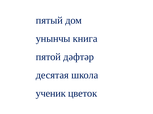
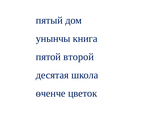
дәфтәр: дәфтәр -> второй (79, 57)
ученик: ученик -> өченче (51, 94)
